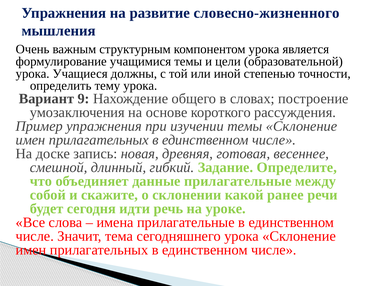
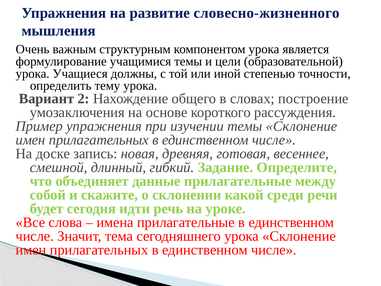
9: 9 -> 2 (84, 99)
ранее: ранее -> среди (285, 195)
